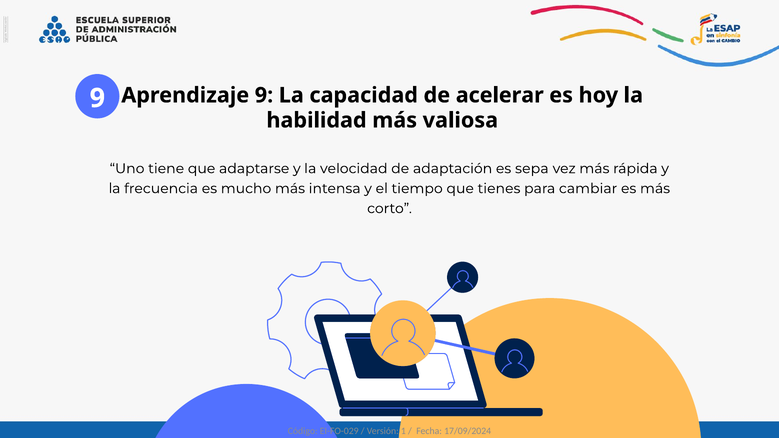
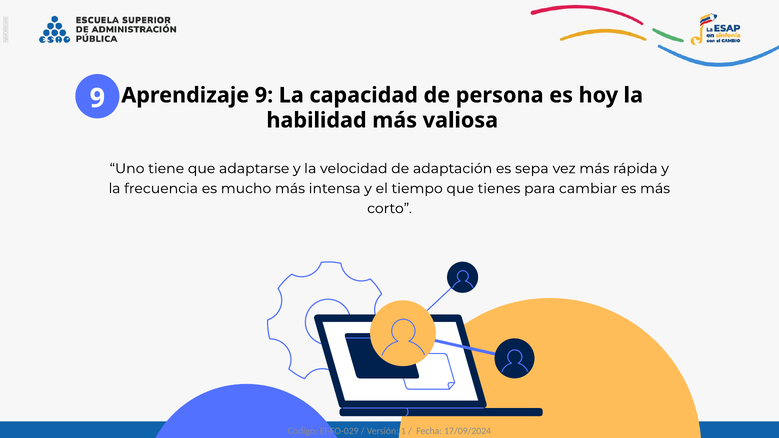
acelerar: acelerar -> persona (500, 95)
